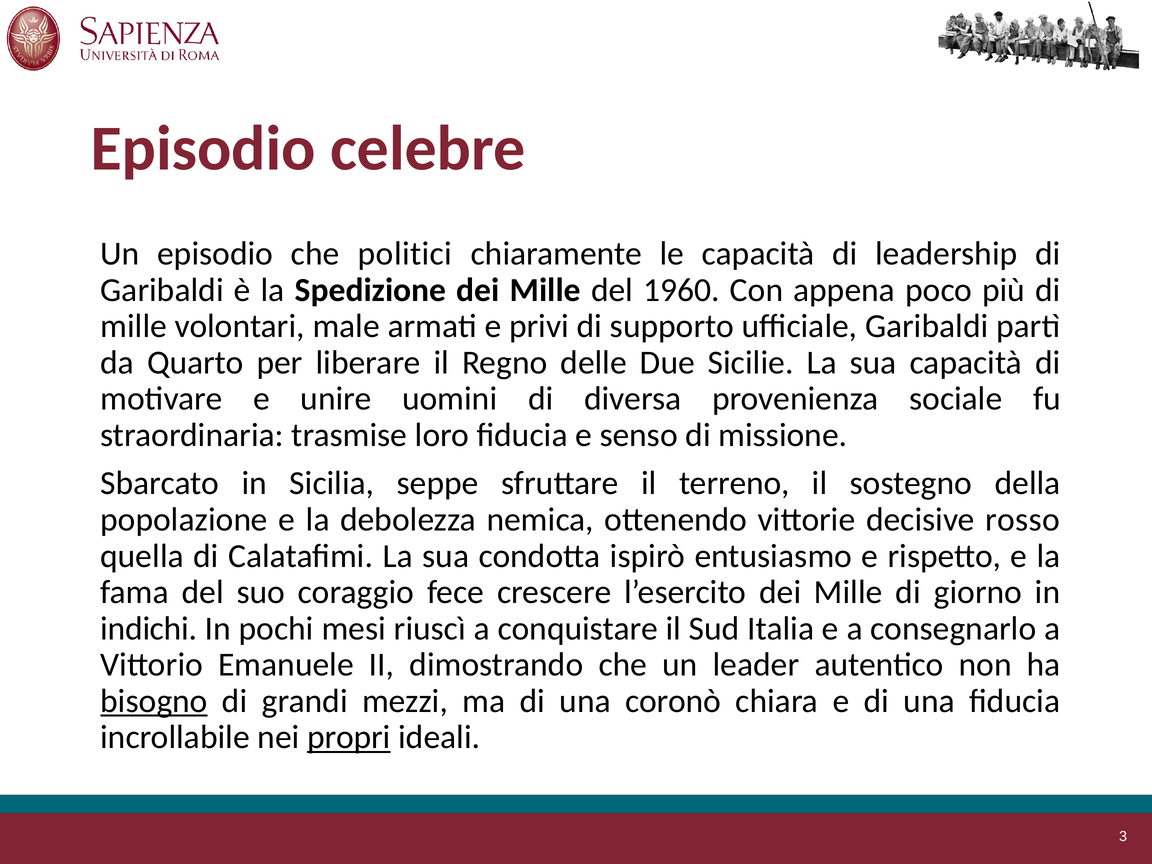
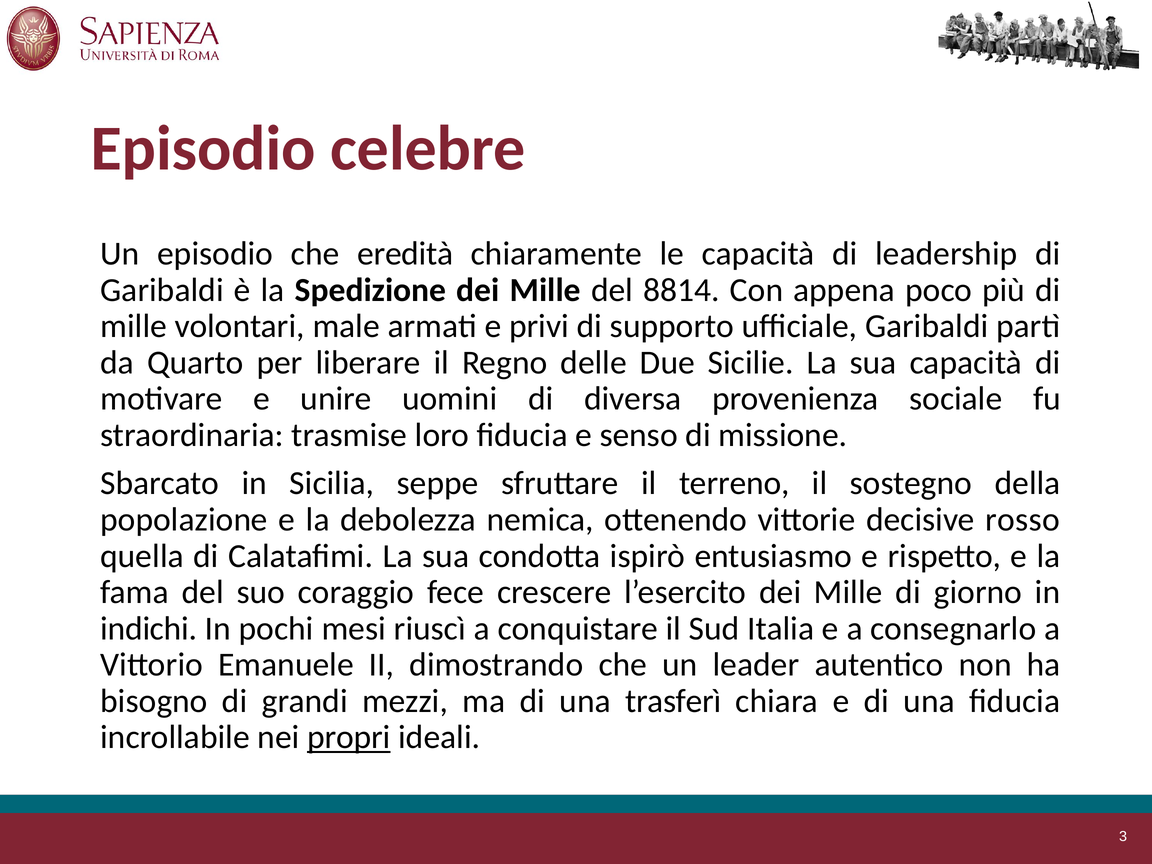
politici: politici -> eredità (405, 254)
1960: 1960 -> 8814 (682, 290)
bisogno underline: present -> none (154, 701)
coronò: coronò -> trasferì (673, 701)
